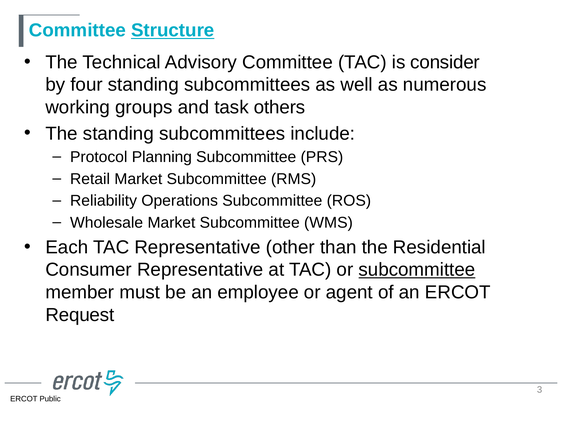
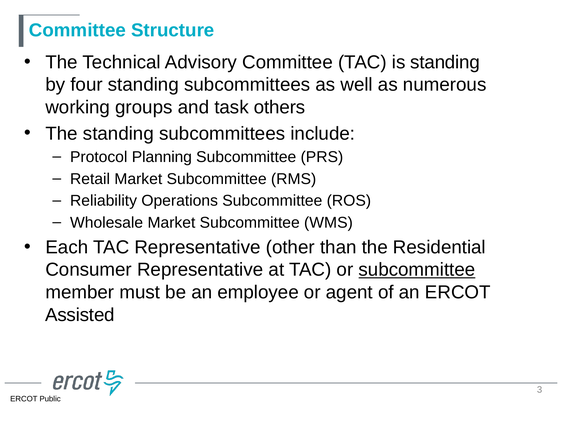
Structure underline: present -> none (173, 30)
is consider: consider -> standing (445, 62)
Request: Request -> Assisted (80, 315)
